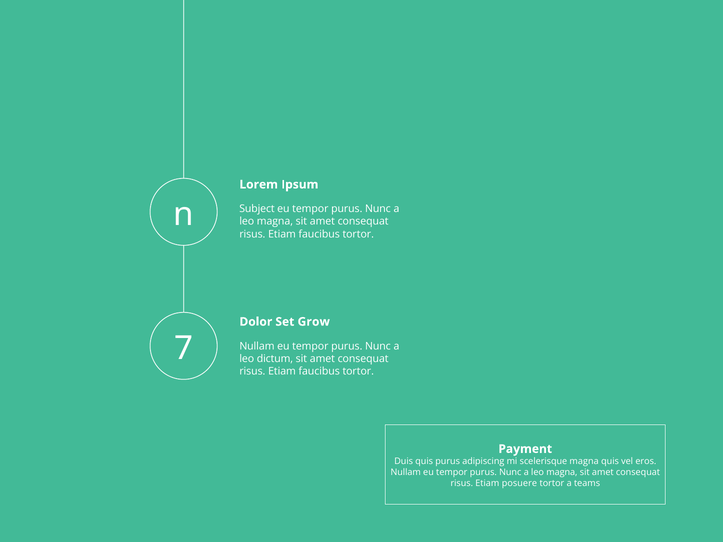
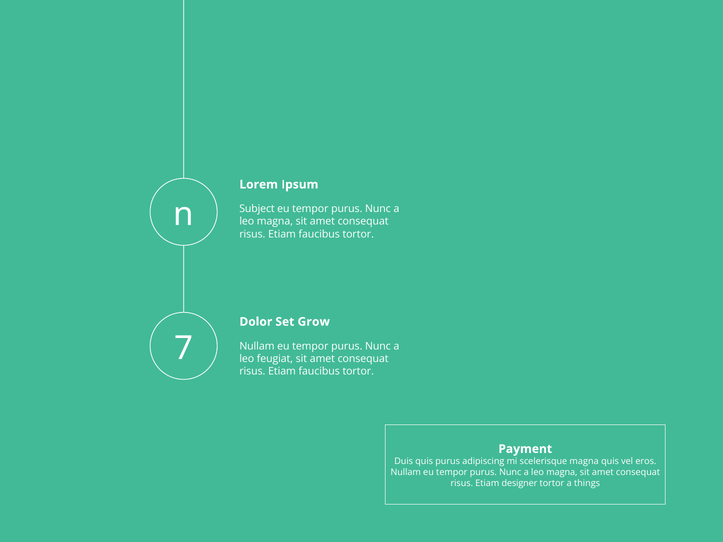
dictum: dictum -> feugiat (275, 359)
posuere: posuere -> designer (519, 483)
teams: teams -> things (587, 483)
